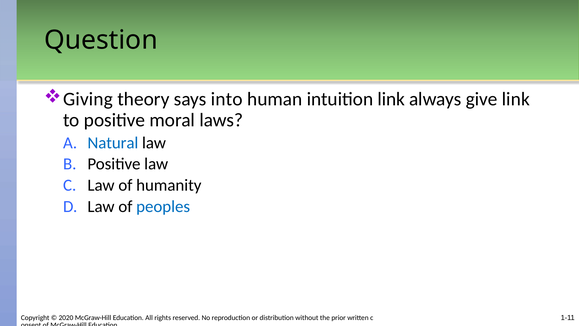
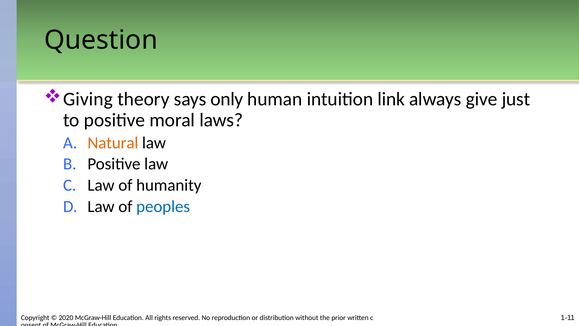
into: into -> only (227, 99)
give link: link -> just (516, 99)
Natural colour: blue -> orange (113, 143)
